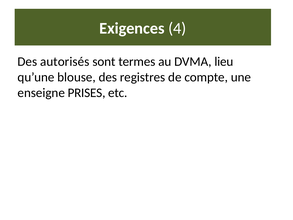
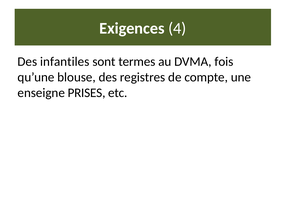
autorisés: autorisés -> infantiles (65, 61)
lieu: lieu -> fois (224, 61)
